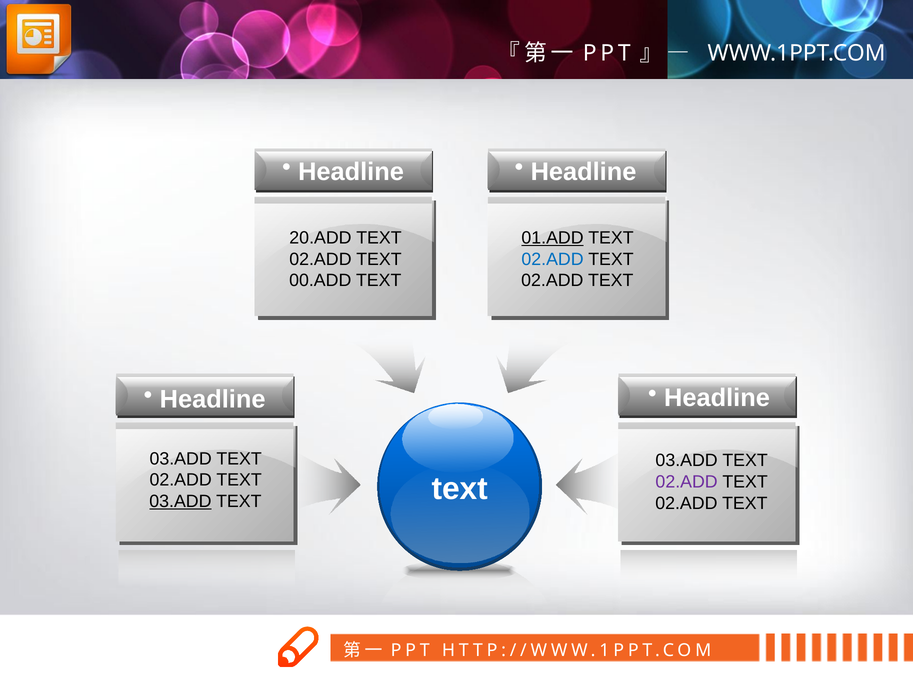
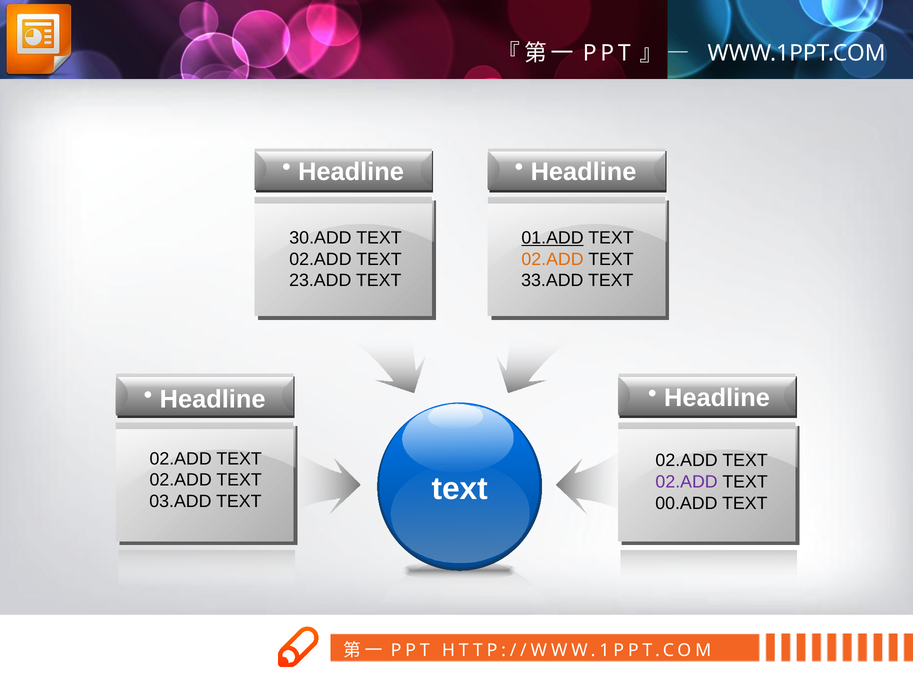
20.ADD: 20.ADD -> 30.ADD (320, 238)
02.ADD colour: blue -> orange (553, 259)
00.ADD: 00.ADD -> 23.ADD (320, 281)
02.ADD: 02.ADD -> 33.ADD (552, 281)
03.ADD: 03.ADD -> 02.ADD (181, 459)
03.ADD: 03.ADD -> 02.ADD (687, 460)
03.ADD underline: present -> none (180, 501)
02.ADD: 02.ADD -> 00.ADD (686, 503)
